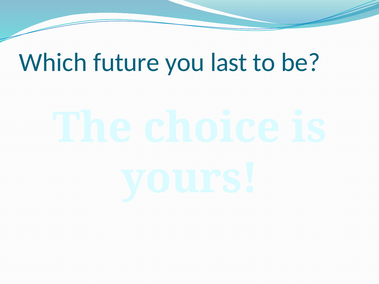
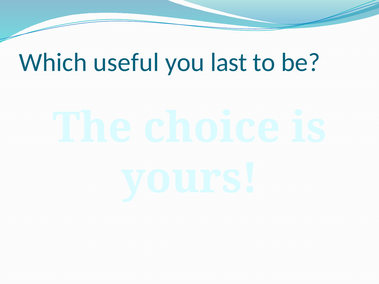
future: future -> useful (126, 63)
